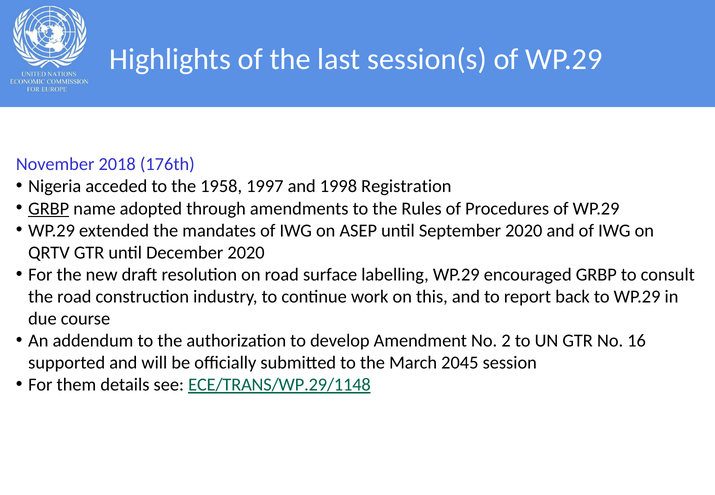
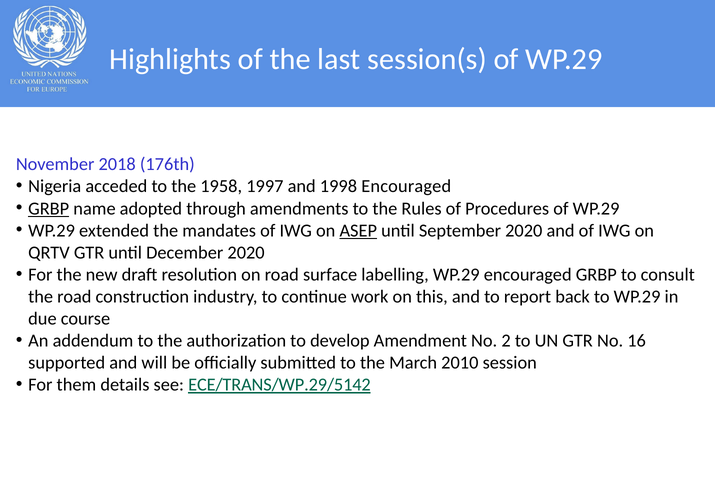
1998 Registration: Registration -> Encouraged (406, 186)
ASEP underline: none -> present (358, 230)
2045: 2045 -> 2010 (460, 363)
ECE/TRANS/WP.29/1148: ECE/TRANS/WP.29/1148 -> ECE/TRANS/WP.29/5142 (279, 385)
